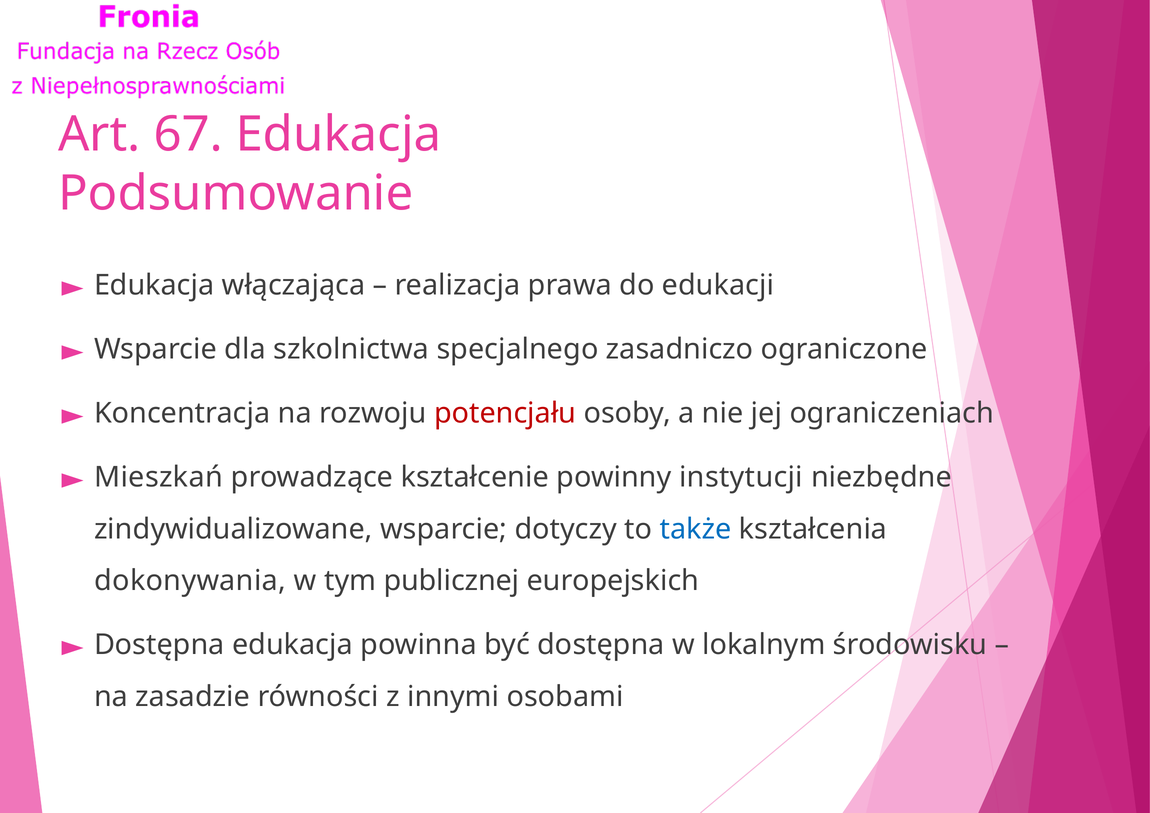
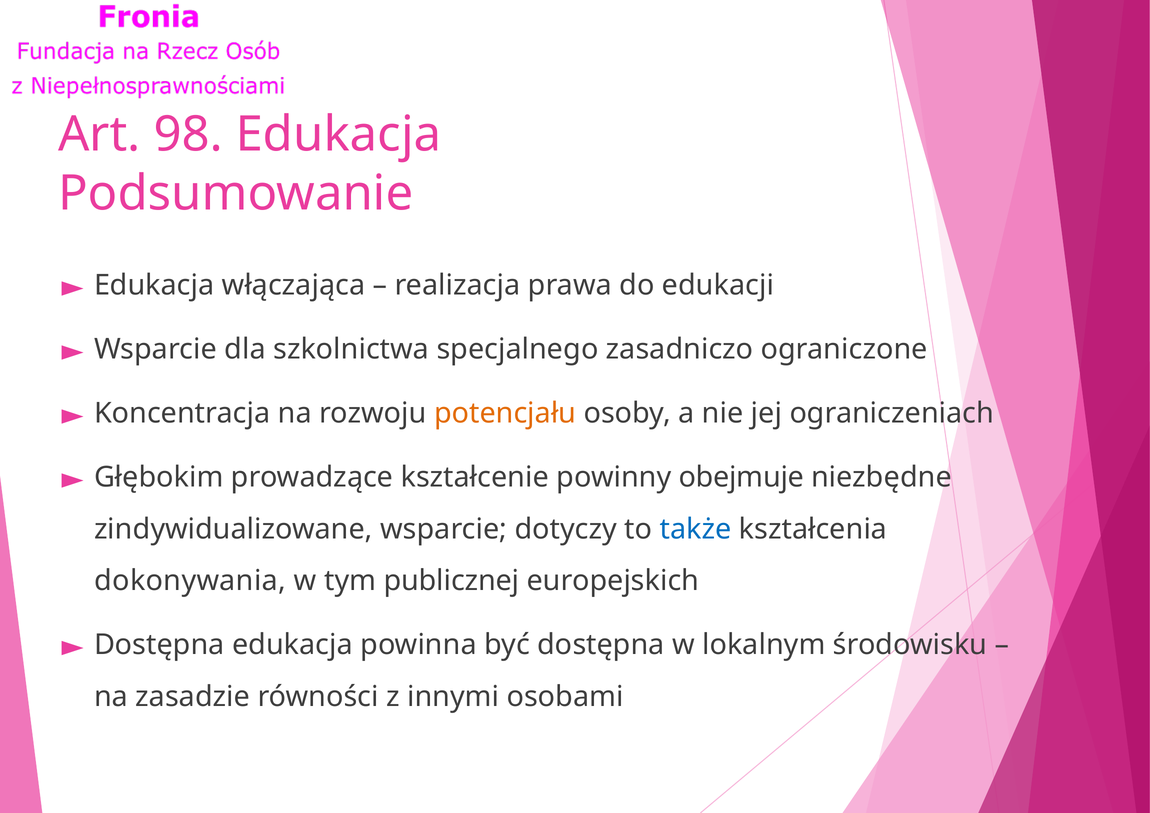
67: 67 -> 98 (188, 135)
potencjału colour: red -> orange (505, 413)
Mieszkań: Mieszkań -> Głębokim (159, 477)
instytucji: instytucji -> obejmuje (741, 477)
